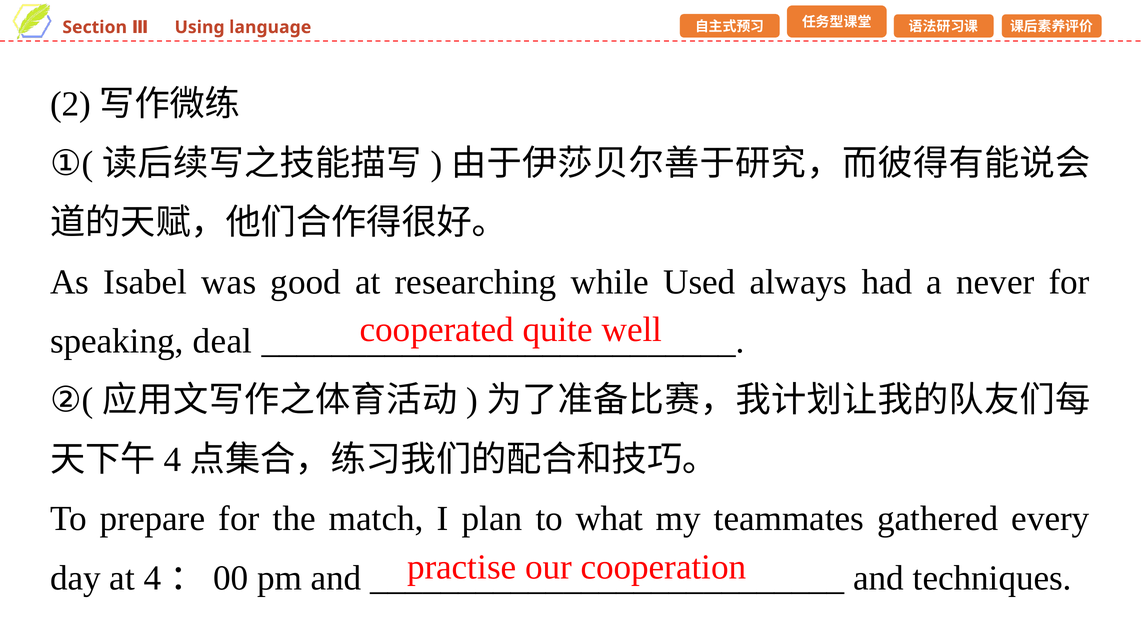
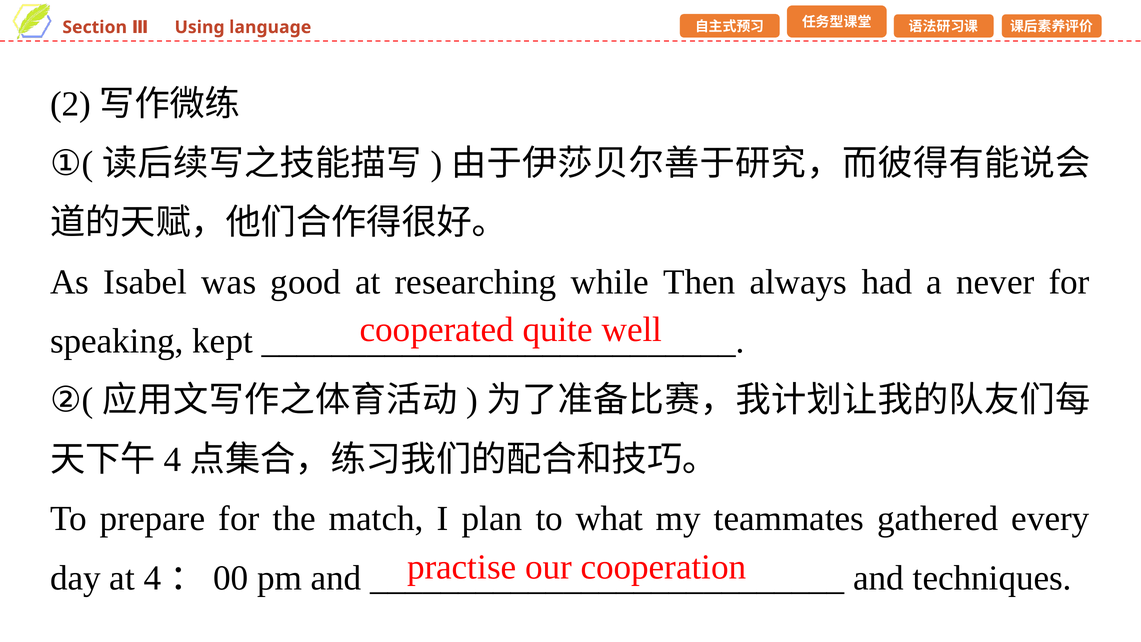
Used: Used -> Then (699, 282)
deal: deal -> kept (223, 341)
